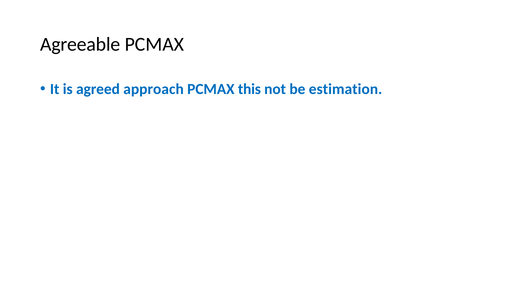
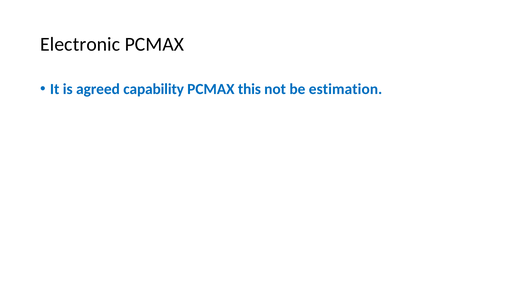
Agreeable: Agreeable -> Electronic (80, 44)
approach: approach -> capability (154, 89)
